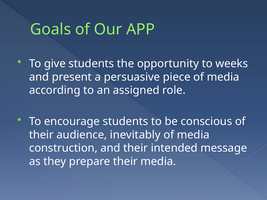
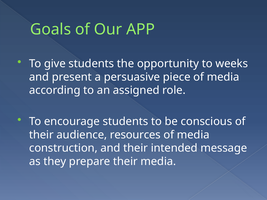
inevitably: inevitably -> resources (135, 135)
